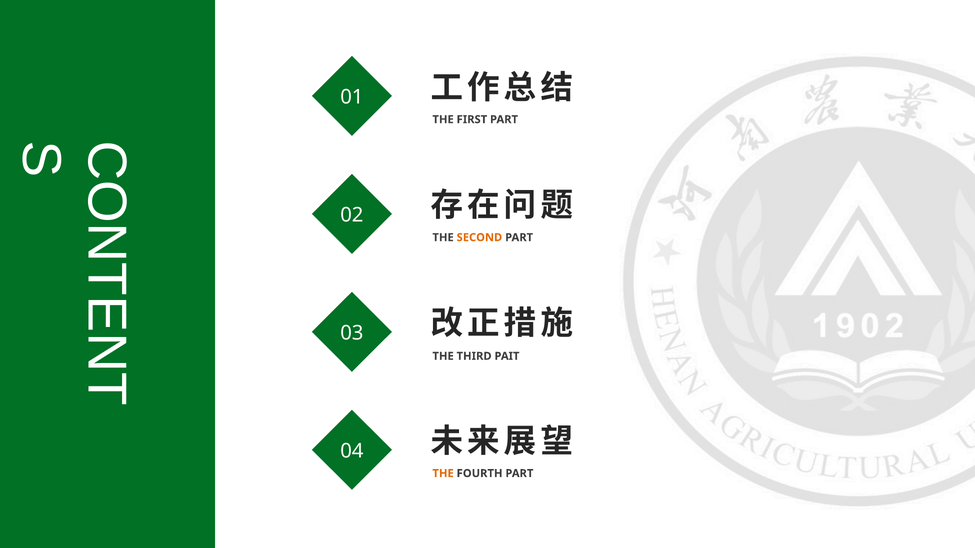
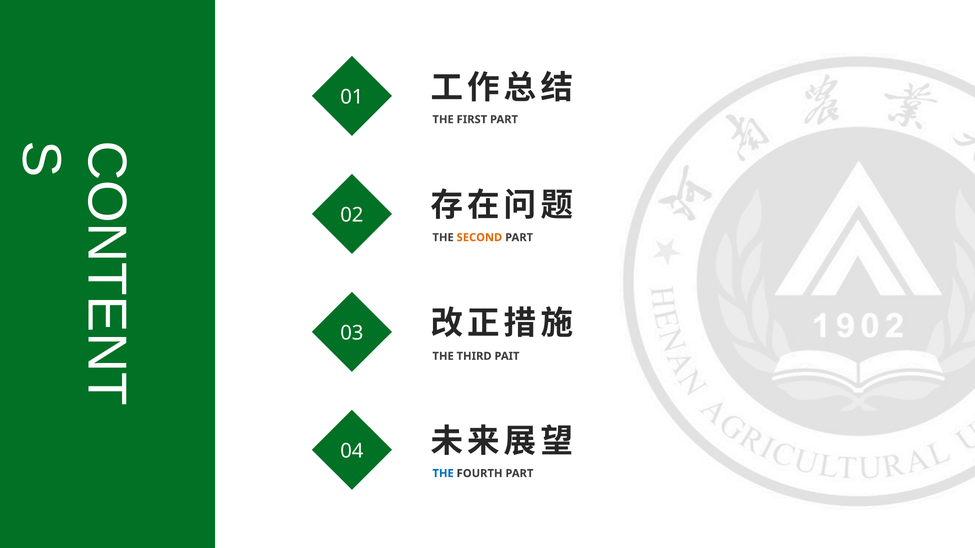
THE colour: orange -> blue (443, 474)
